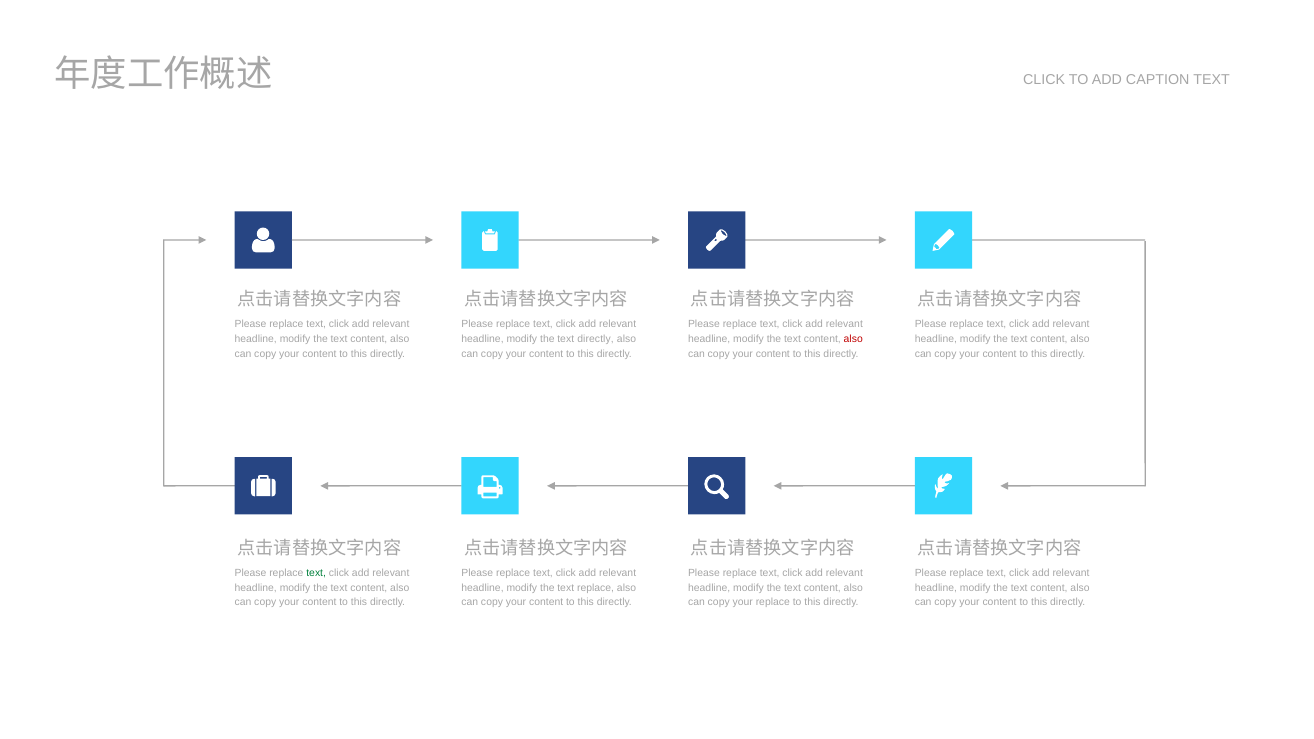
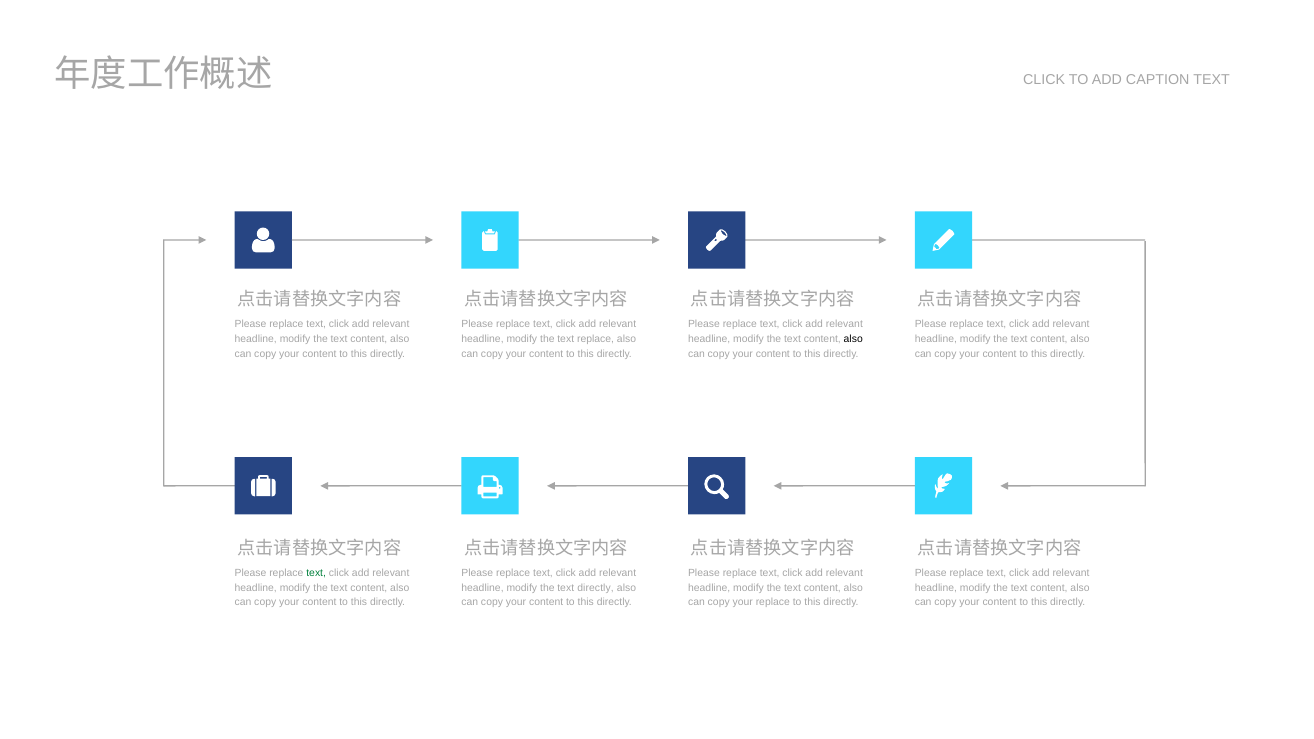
text directly: directly -> replace (596, 339)
also colour: red -> black (853, 339)
text replace: replace -> directly (596, 588)
